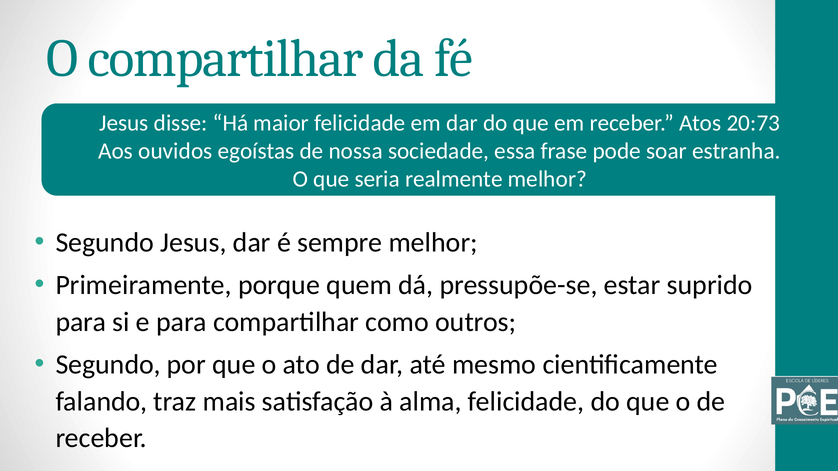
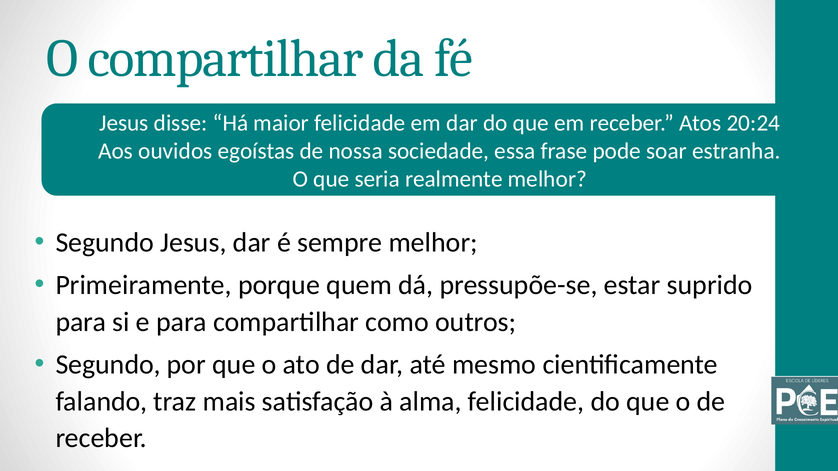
20:73: 20:73 -> 20:24 (753, 123)
